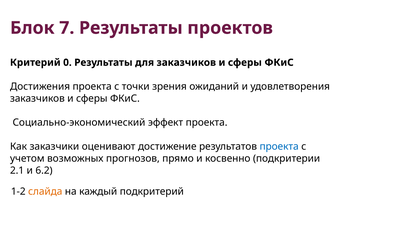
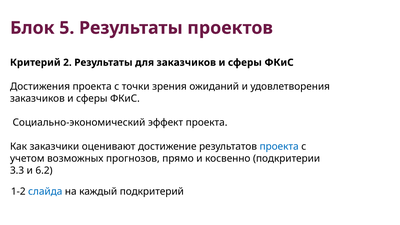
7: 7 -> 5 (67, 28)
0: 0 -> 2 (67, 63)
2.1: 2.1 -> 3.3 (17, 171)
слайда colour: orange -> blue (45, 192)
